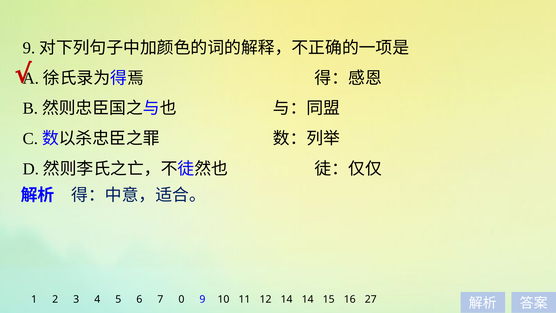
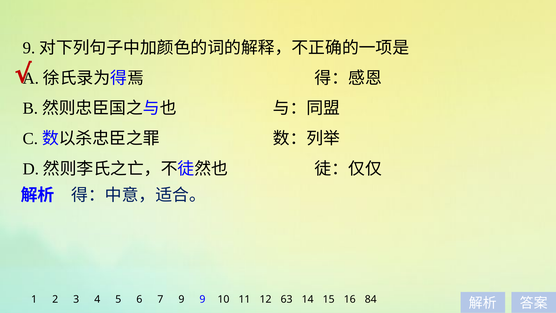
7 0: 0 -> 9 (181, 299)
12 14: 14 -> 63 (287, 299)
27: 27 -> 84 (371, 299)
